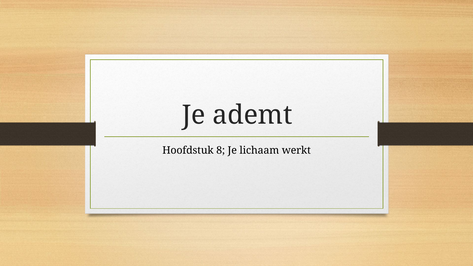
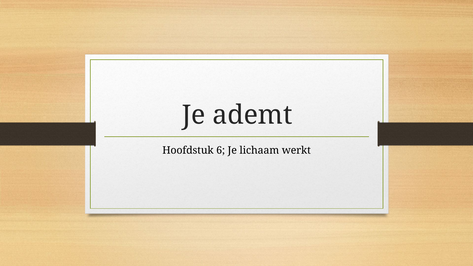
8: 8 -> 6 (221, 151)
